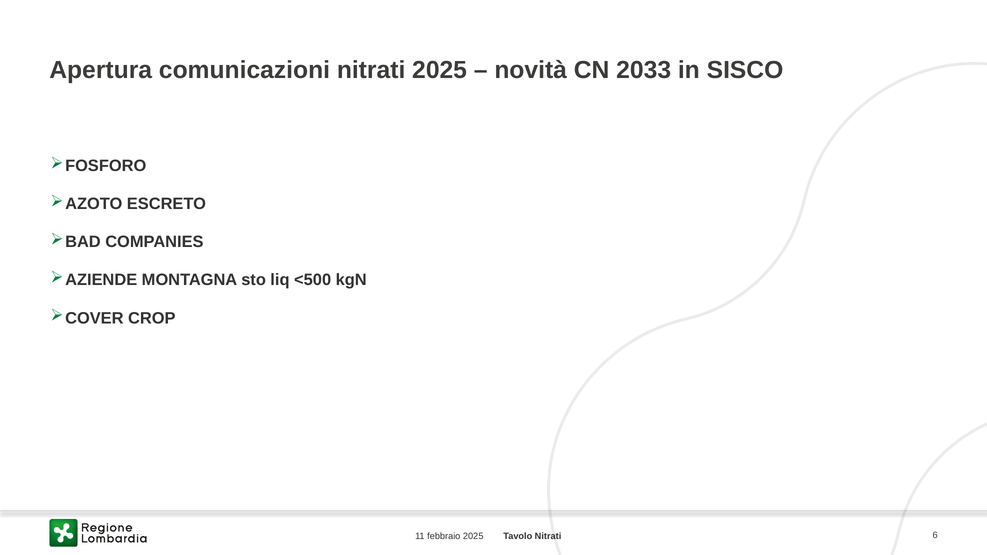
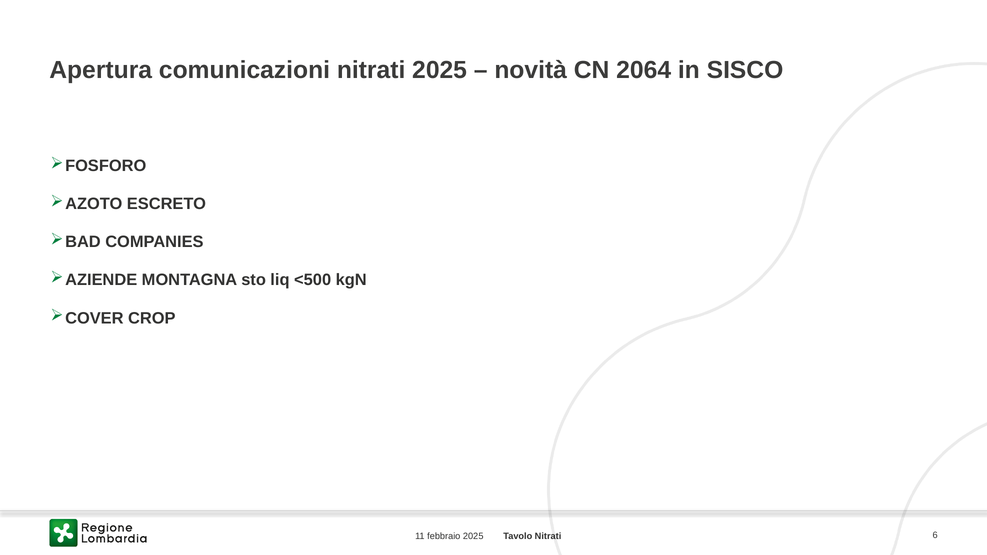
2033: 2033 -> 2064 (644, 70)
